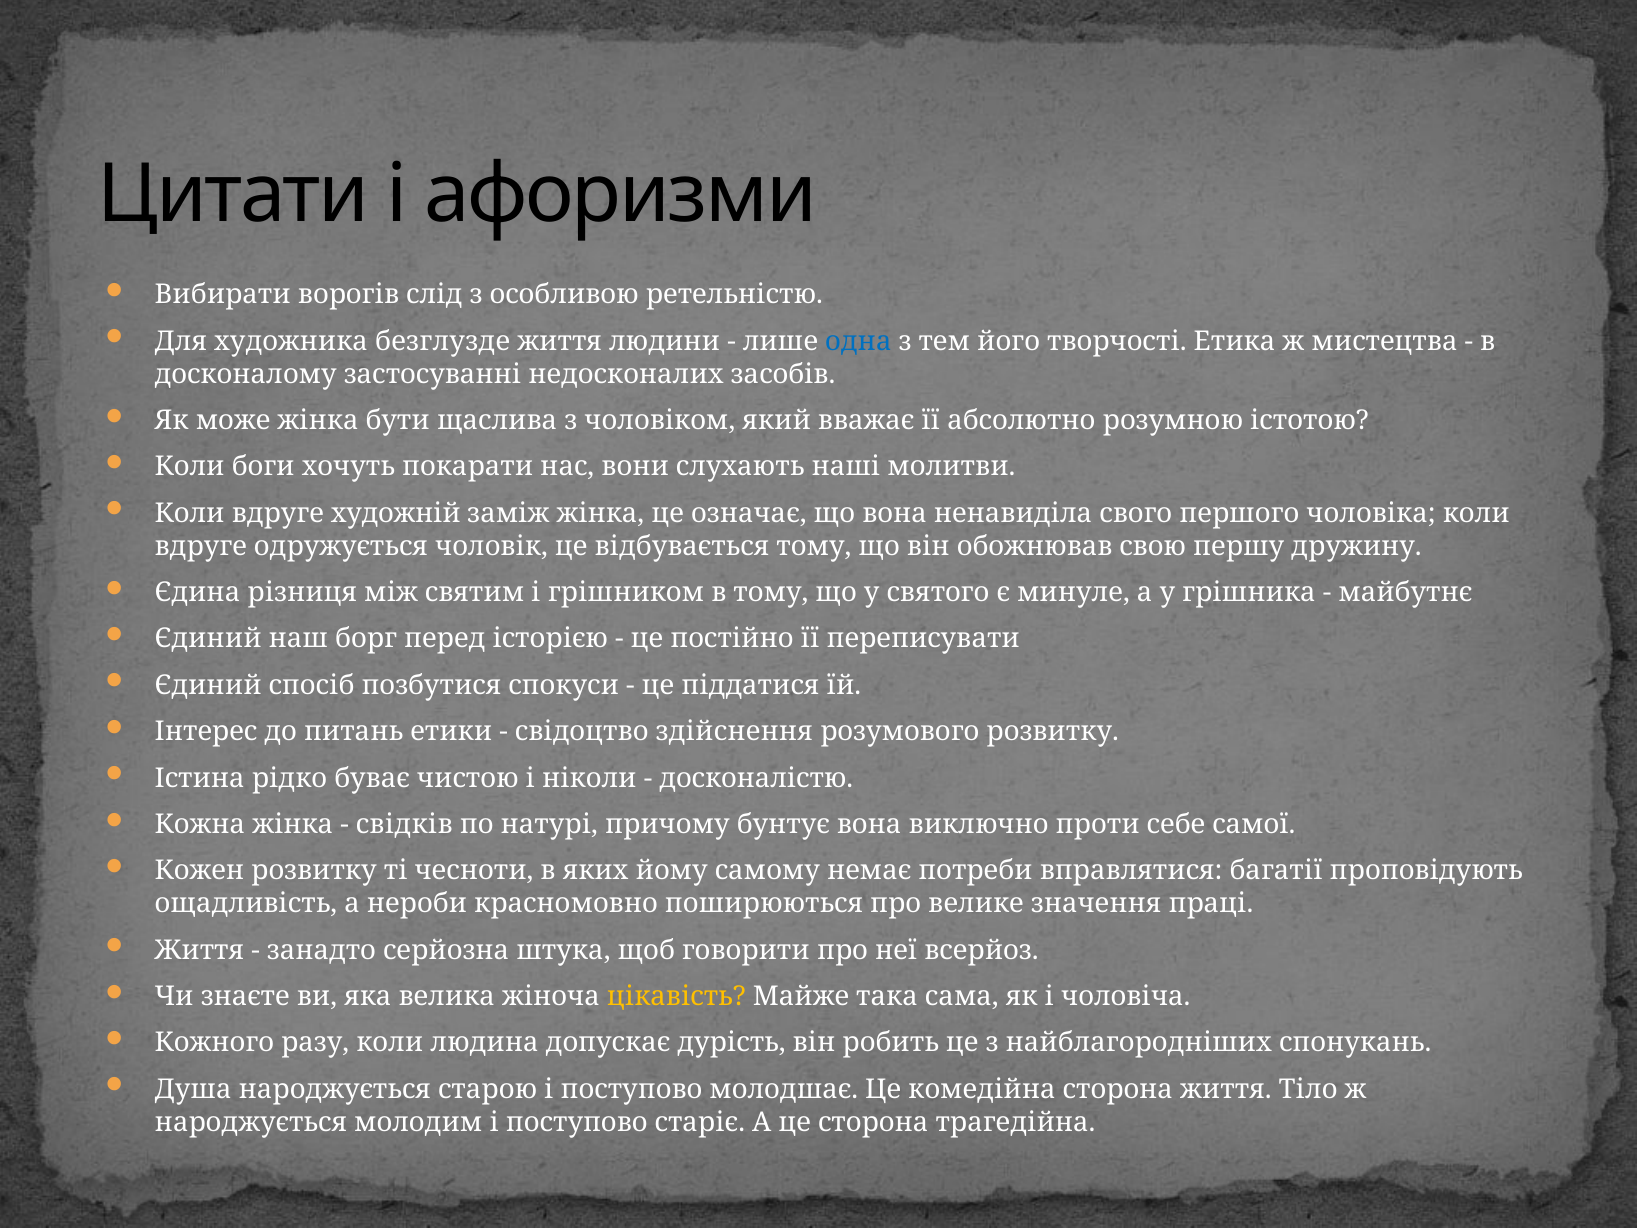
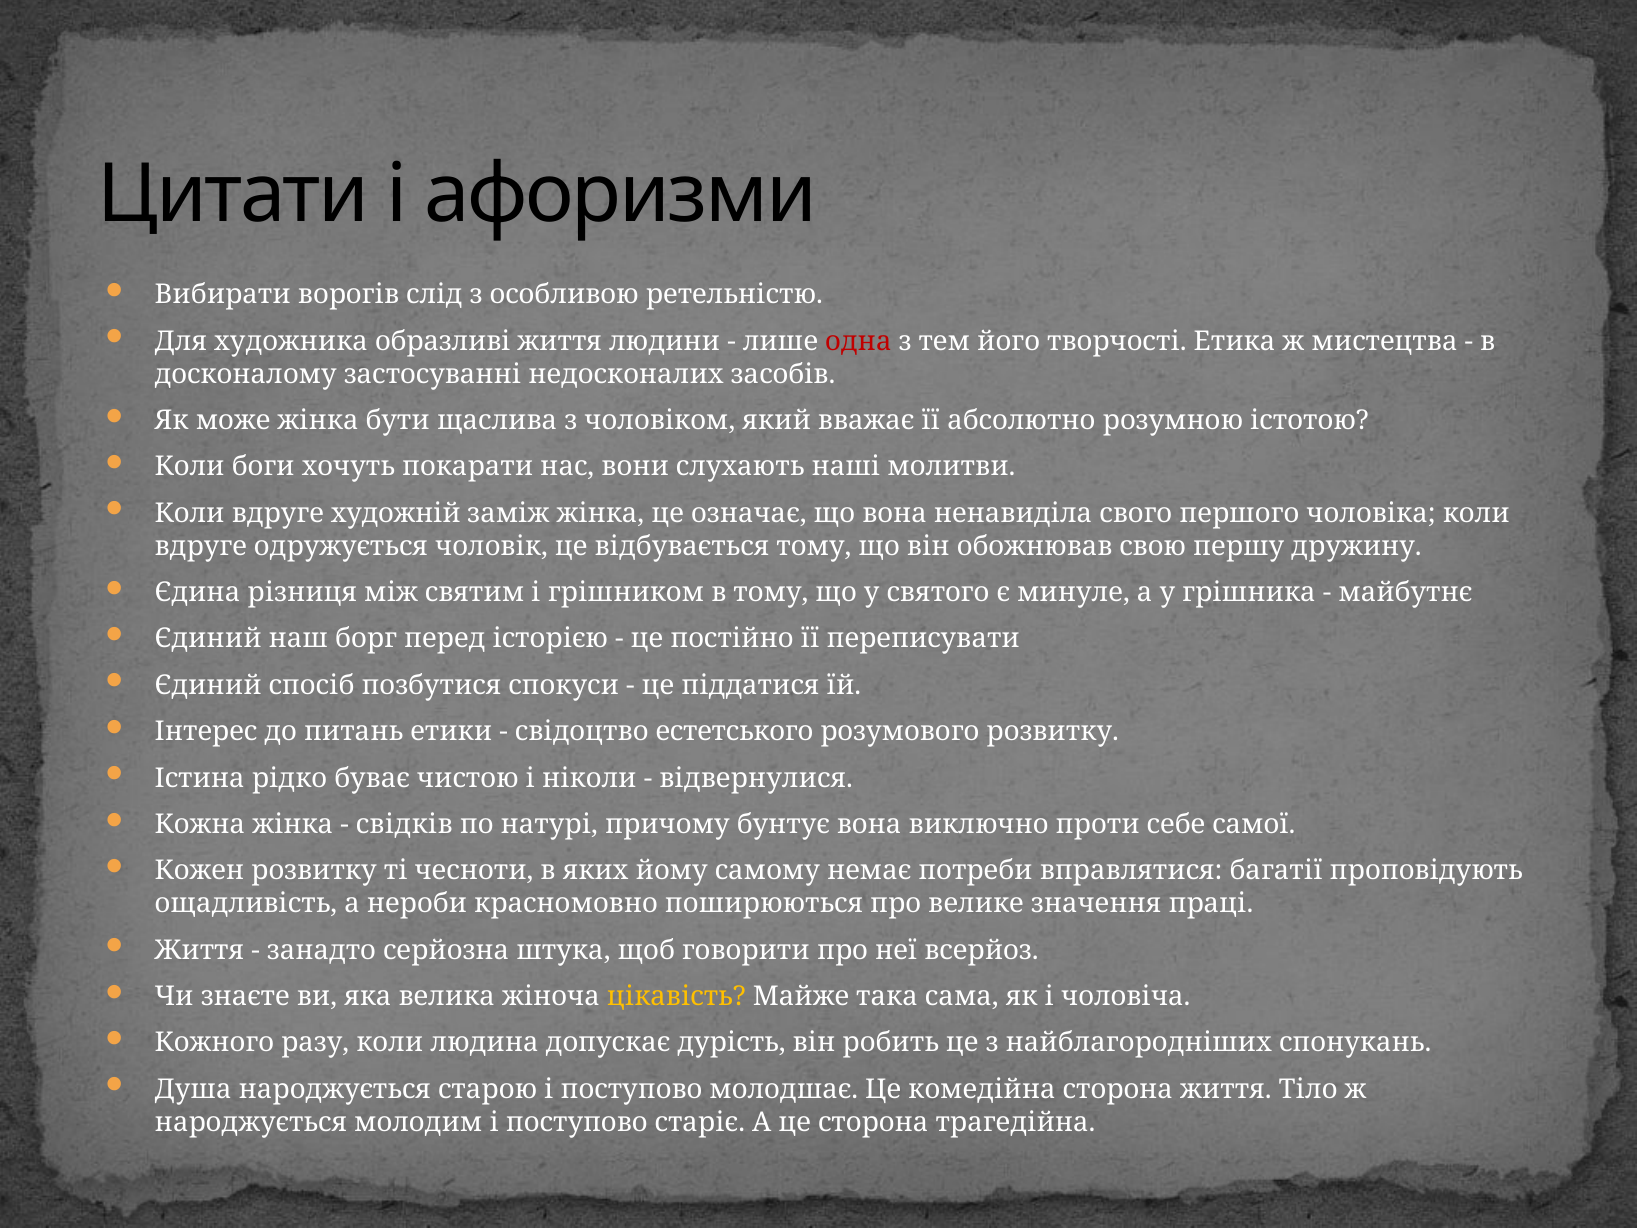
безглузде: безглузде -> образливі (443, 341)
одна colour: blue -> red (858, 341)
здійснення: здійснення -> естетського (734, 732)
досконалістю: досконалістю -> відвернулися (756, 778)
